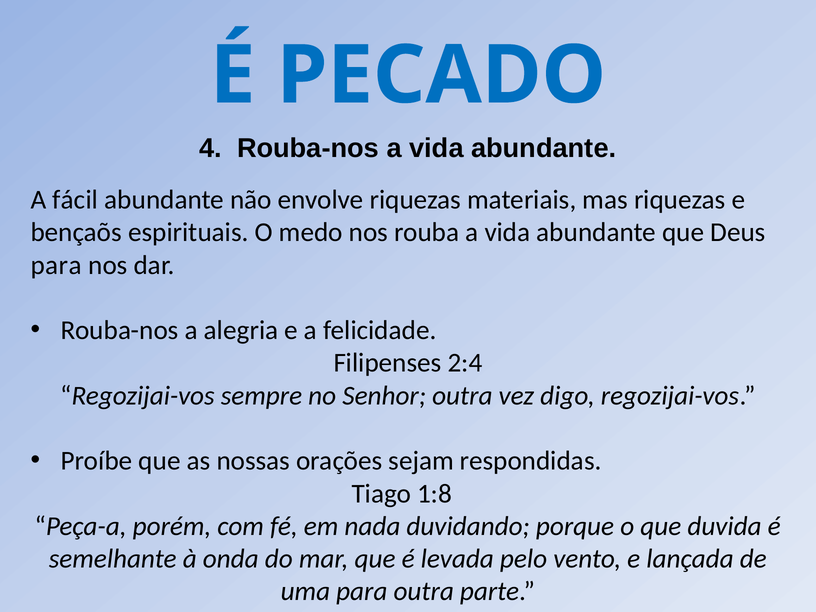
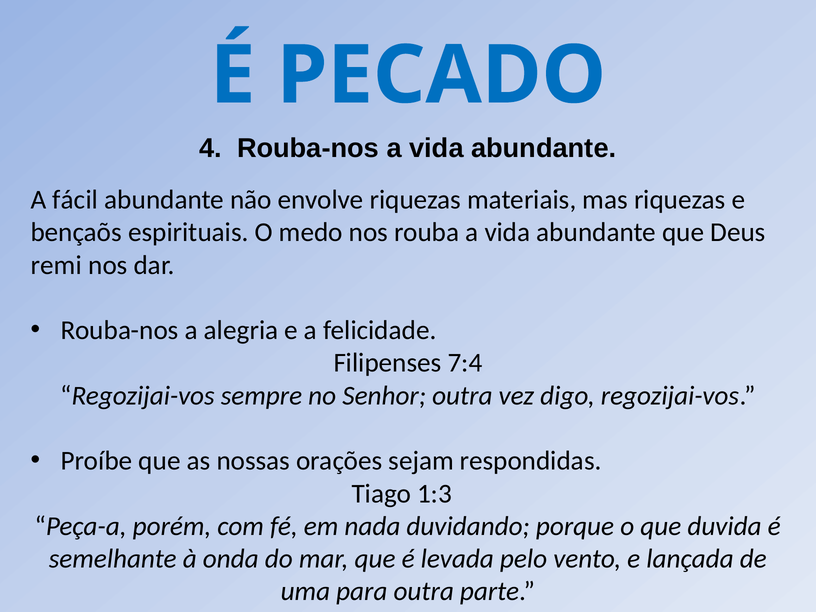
para: para -> remi (56, 265)
2:4: 2:4 -> 7:4 (465, 363)
1:8: 1:8 -> 1:3 (435, 494)
